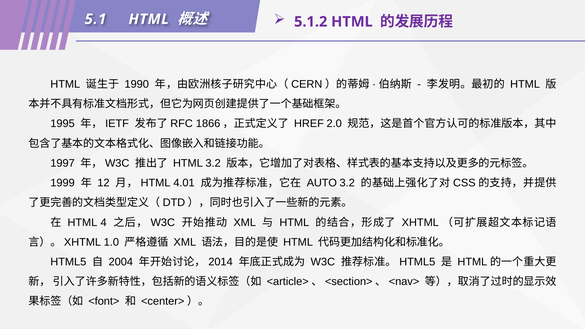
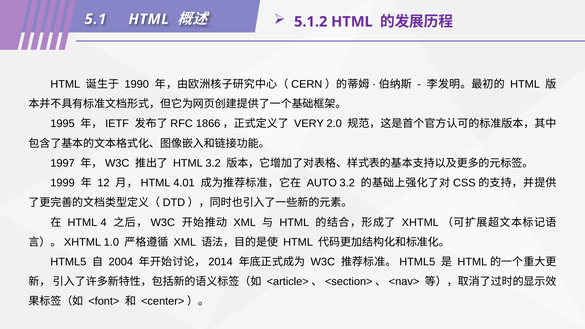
HREF: HREF -> VERY (309, 124)
